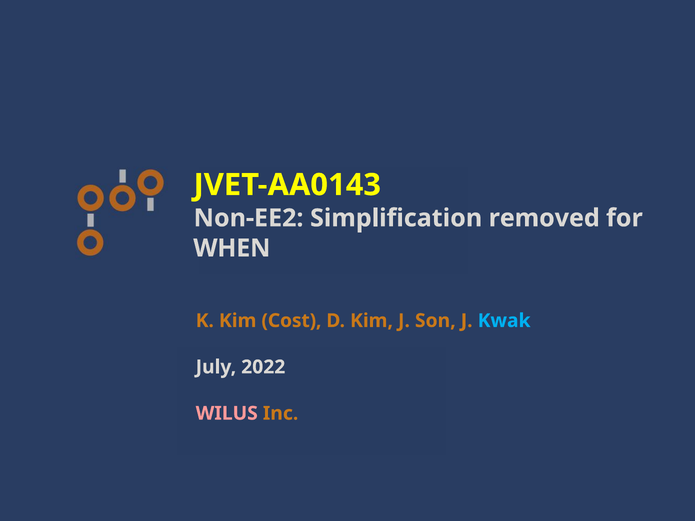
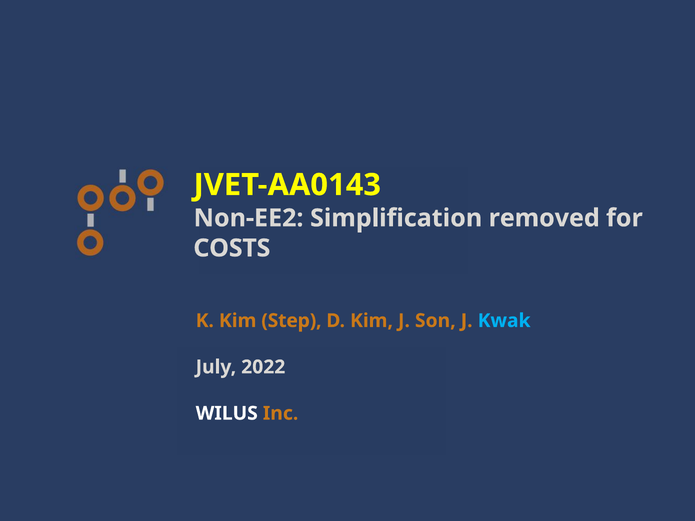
WHEN: WHEN -> COSTS (232, 248)
Cost: Cost -> Step (291, 321)
WILUS colour: pink -> white (227, 414)
